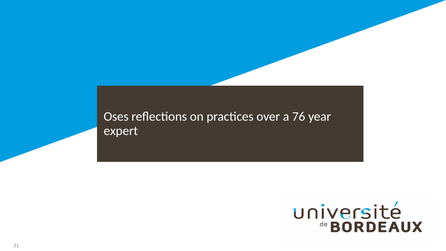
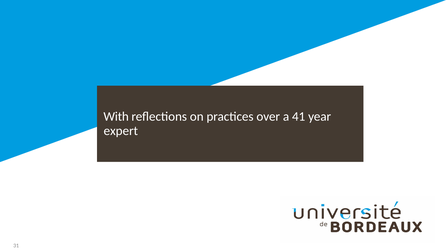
Oses: Oses -> With (116, 117)
76: 76 -> 41 (299, 117)
